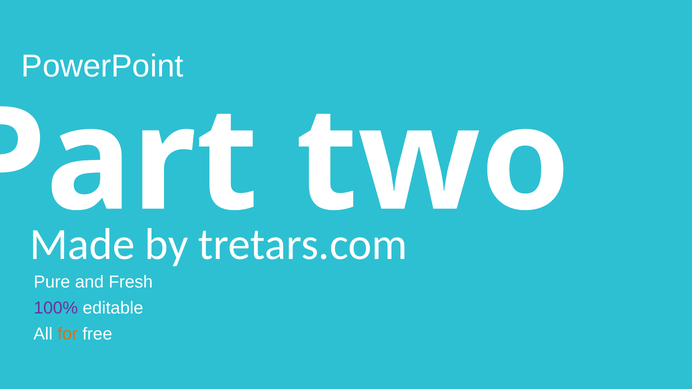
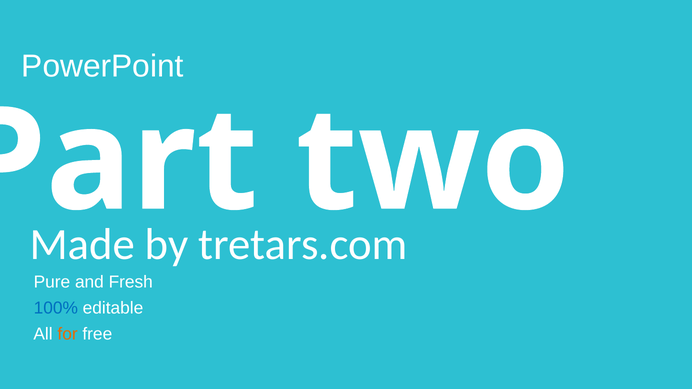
100% colour: purple -> blue (56, 308)
